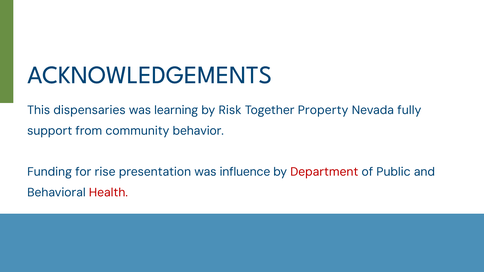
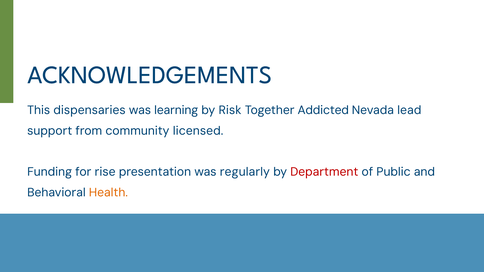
Property: Property -> Addicted (323, 110)
fully: fully -> lead (409, 110)
behavior: behavior -> licensed (198, 131)
influence: influence -> regularly (245, 172)
Health colour: red -> orange (108, 193)
